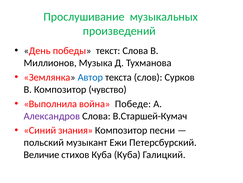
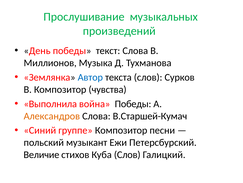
чувство: чувство -> чувства (108, 89)
война Победе: Победе -> Победы (133, 103)
Александров colour: purple -> orange (52, 116)
знания: знания -> группе (75, 130)
Куба Куба: Куба -> Слов (127, 154)
